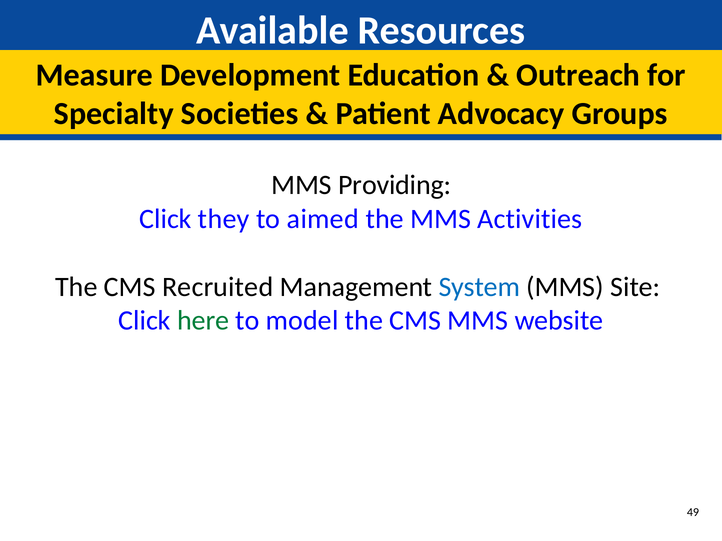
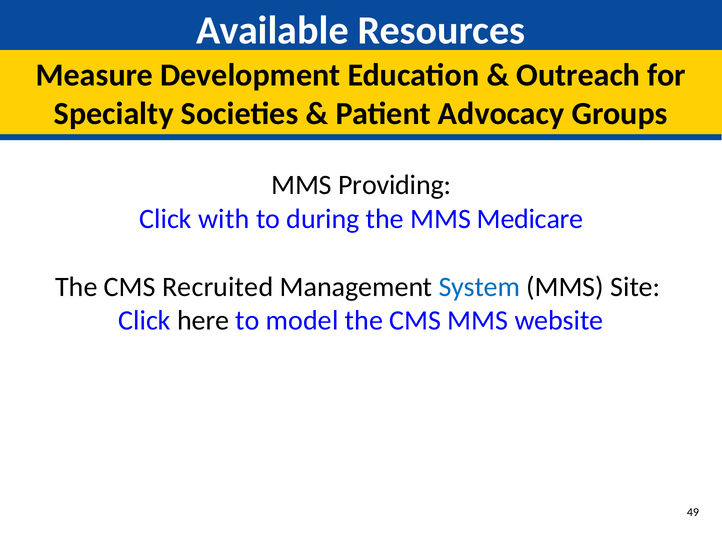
they: they -> with (224, 219)
aimed: aimed -> during (323, 219)
Activities: Activities -> Medicare (530, 219)
here colour: green -> black (203, 321)
